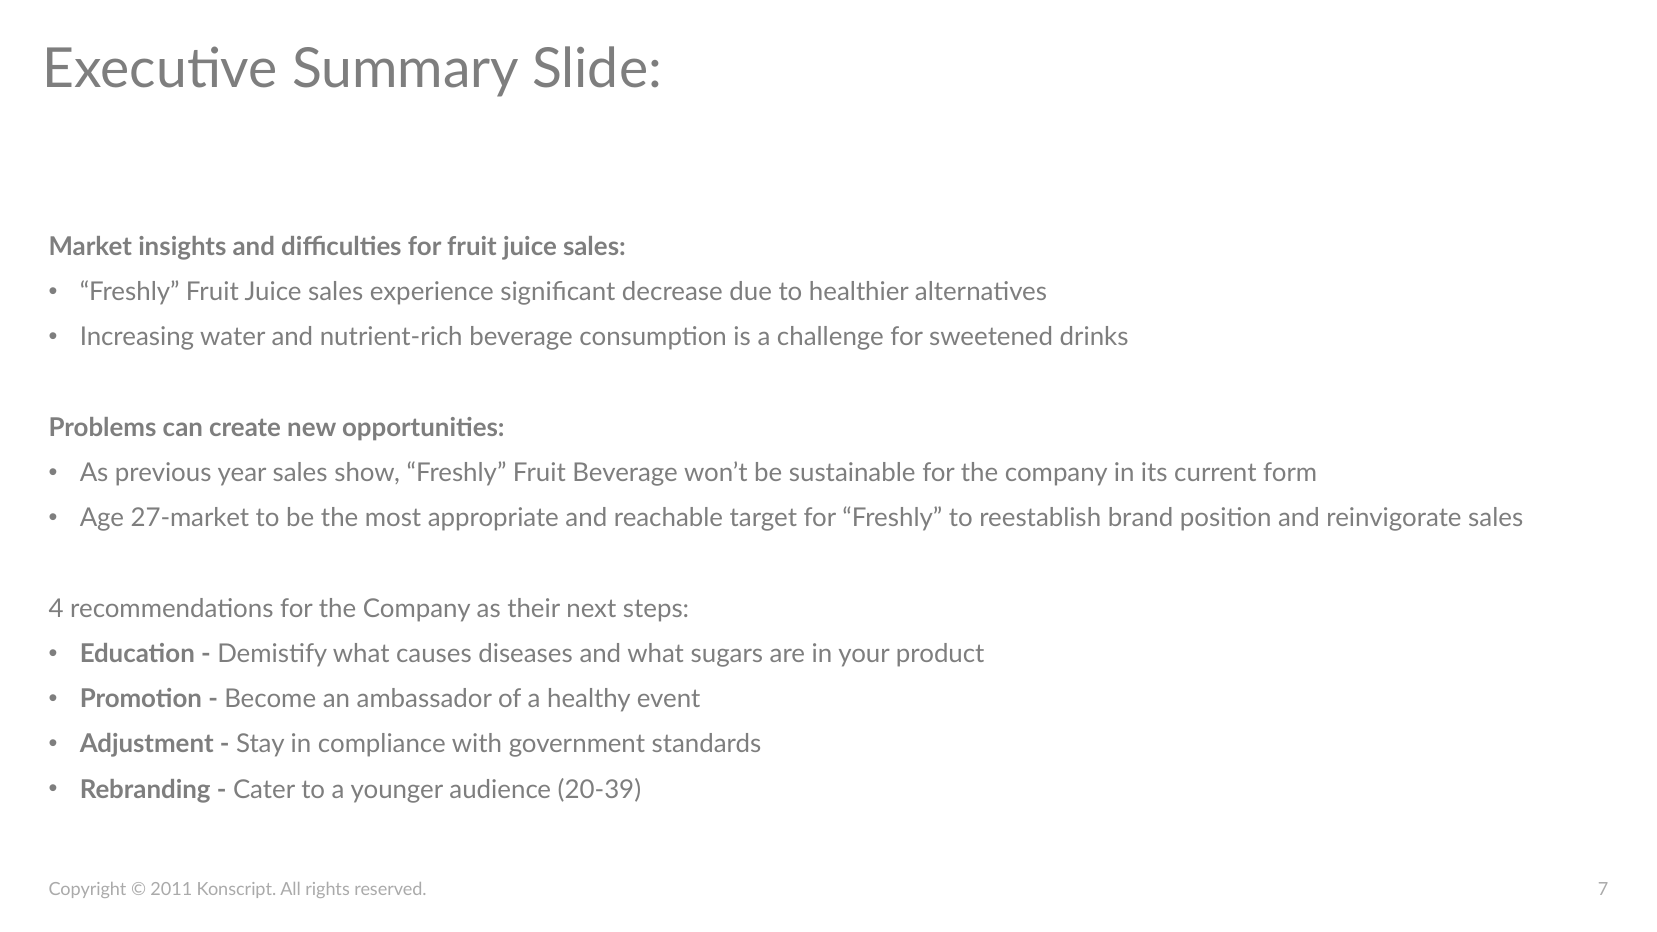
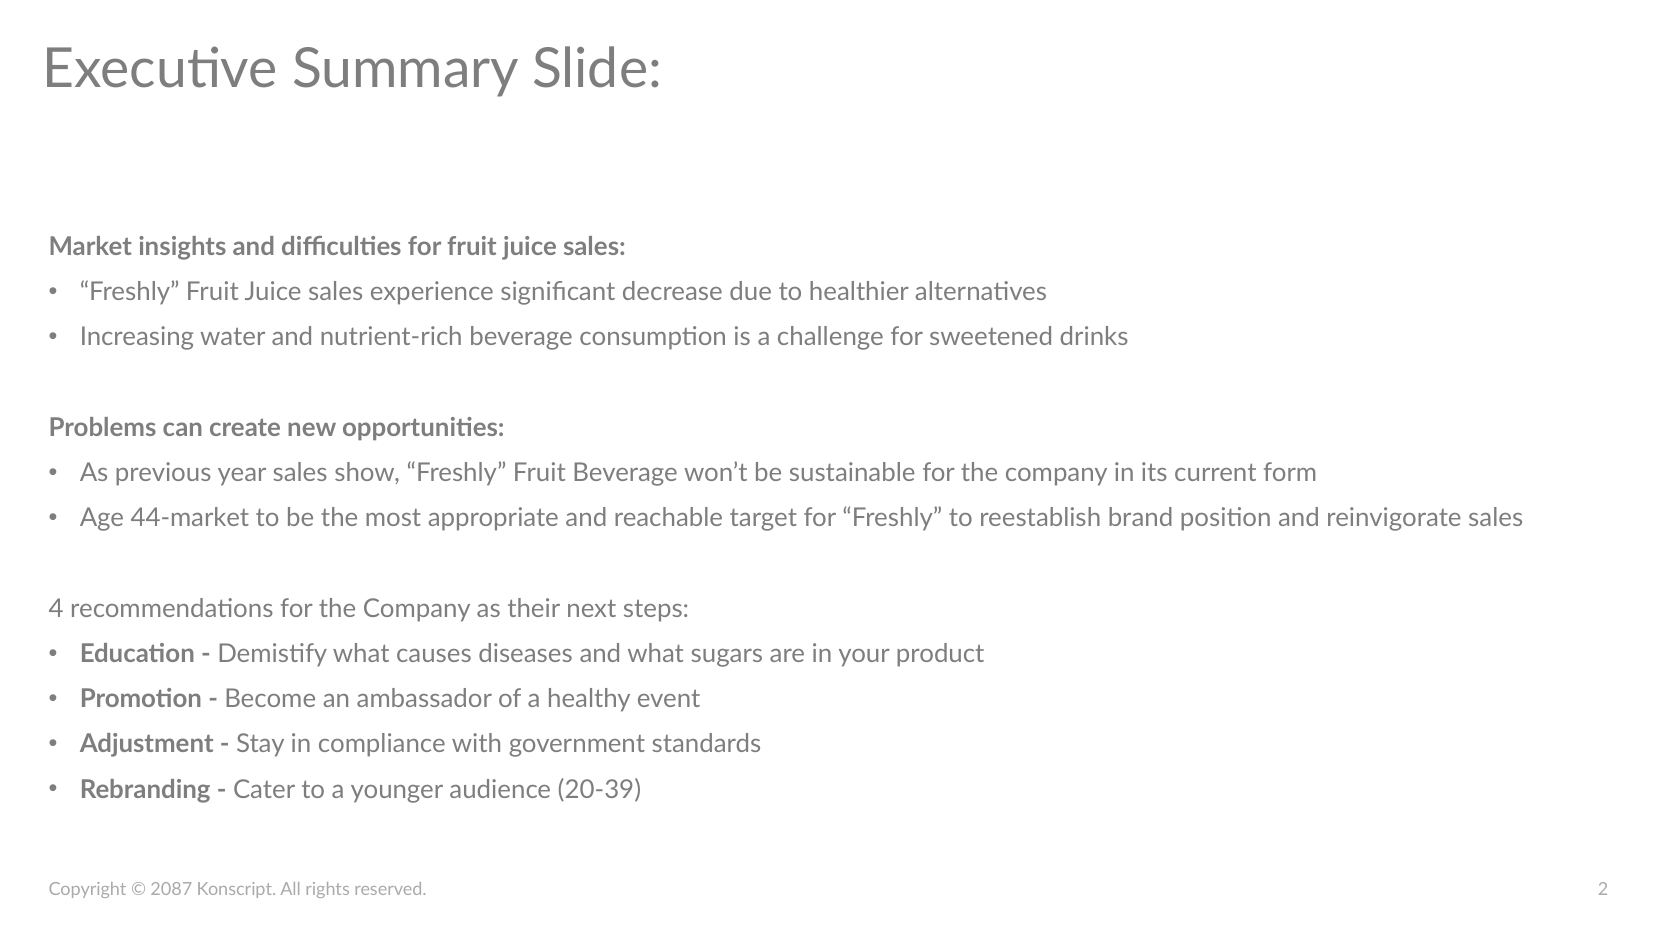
27-market: 27-market -> 44-market (190, 518)
2011: 2011 -> 2087 (171, 890)
7: 7 -> 2 (1603, 890)
